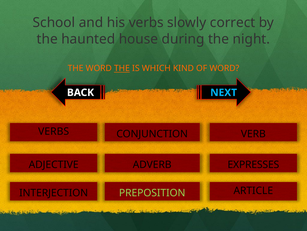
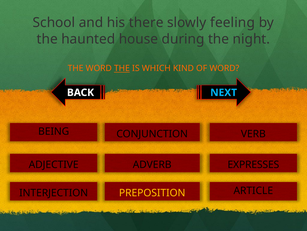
his verbs: verbs -> there (146, 22)
correct: correct -> feeling (233, 22)
VERBS: VERBS -> BEING (54, 131)
PREPOSITION colour: light green -> yellow (152, 192)
